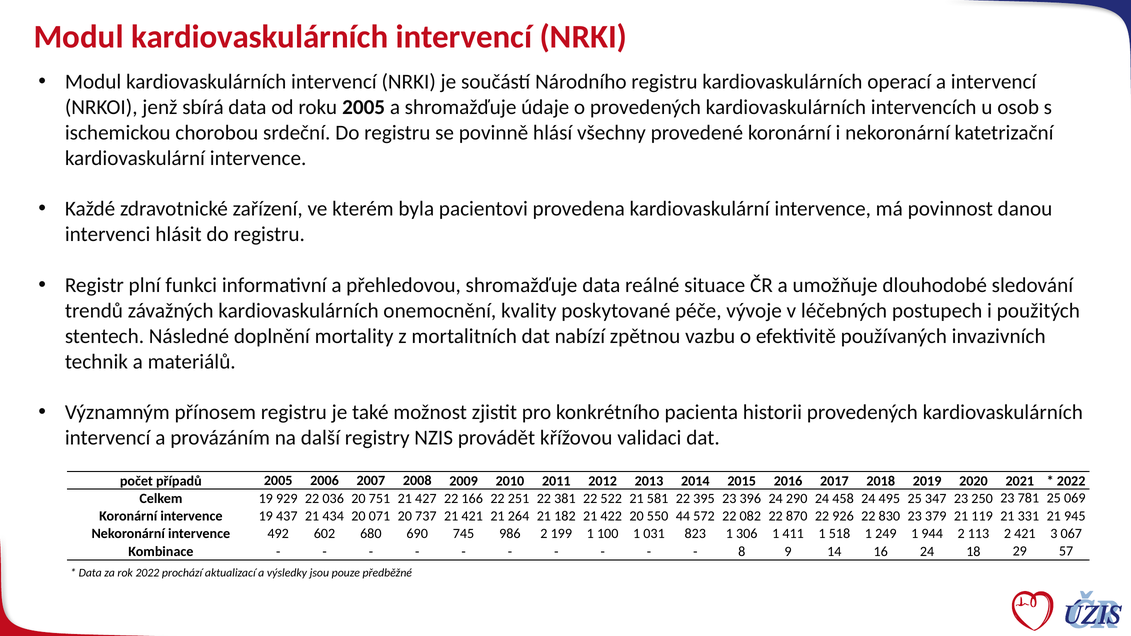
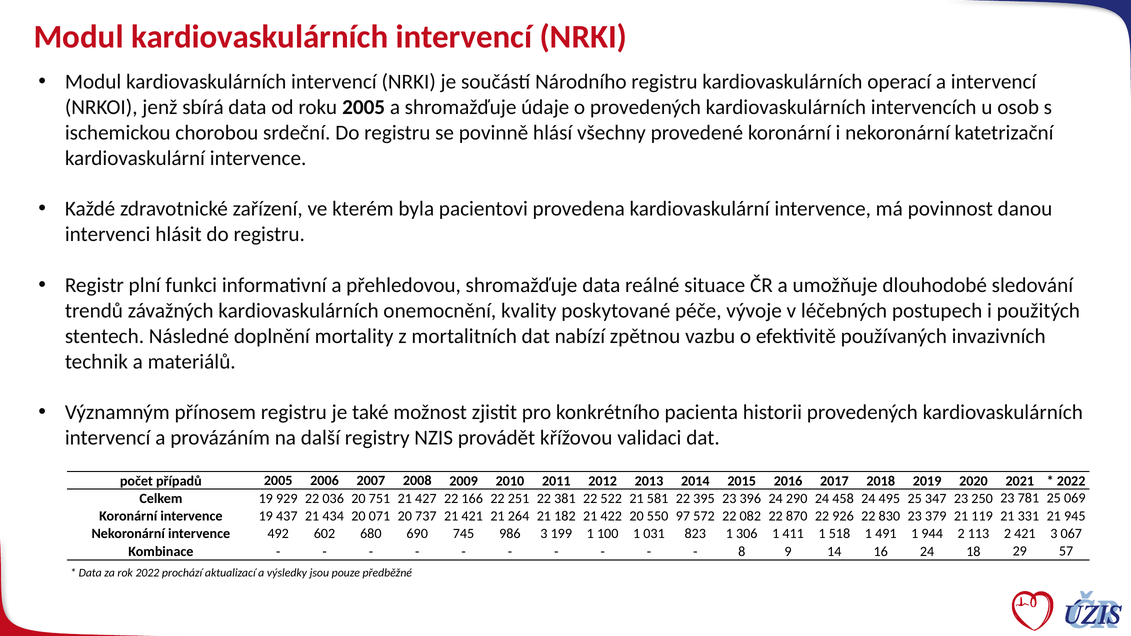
44: 44 -> 97 (683, 516)
986 2: 2 -> 3 (544, 534)
249: 249 -> 491 (886, 534)
